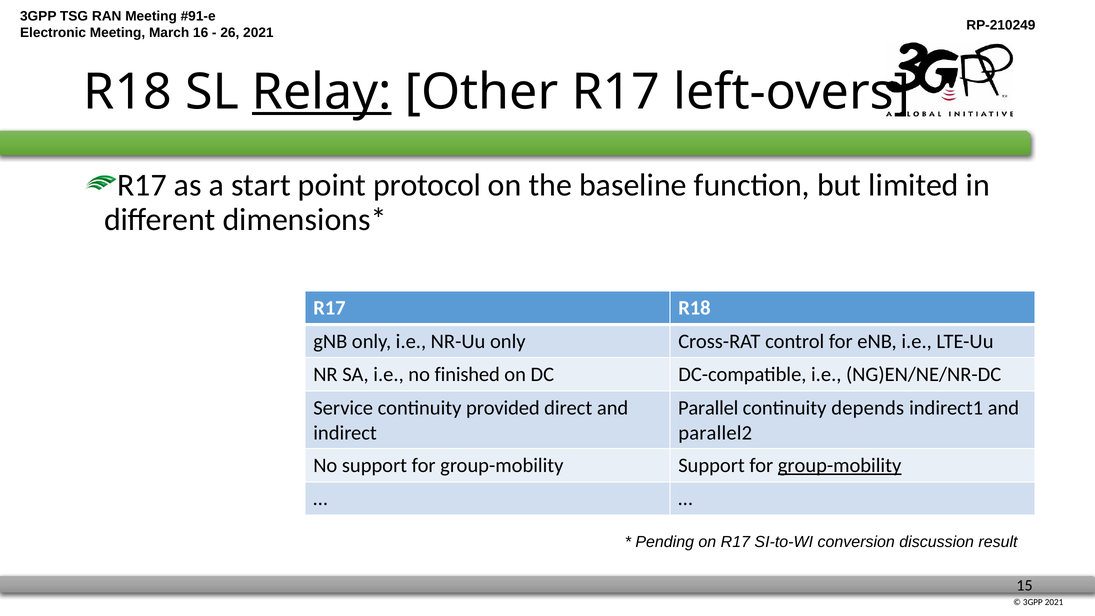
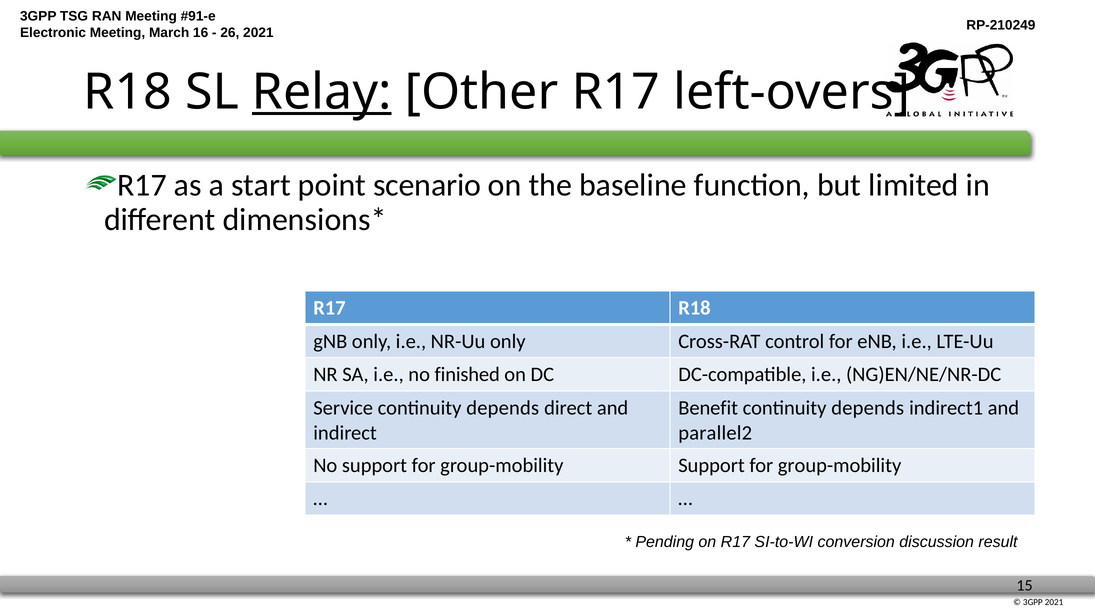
protocol: protocol -> scenario (427, 185)
Service continuity provided: provided -> depends (503, 408)
Parallel: Parallel -> Benefit (708, 408)
group-mobility underline: present -> none (840, 465)
